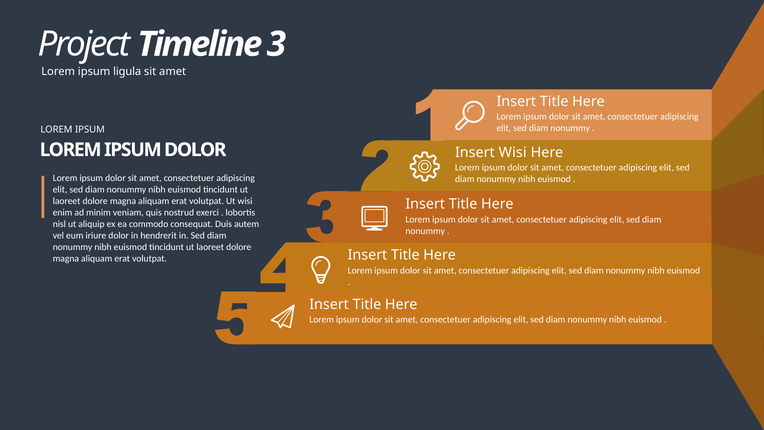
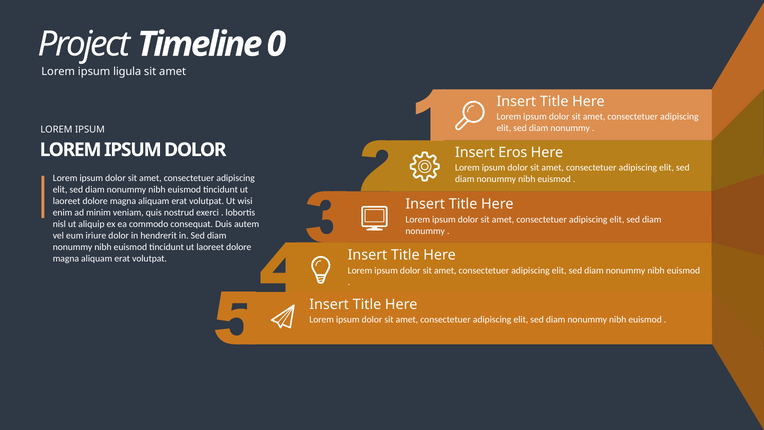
3: 3 -> 0 (276, 44)
Insert Wisi: Wisi -> Eros (513, 152)
